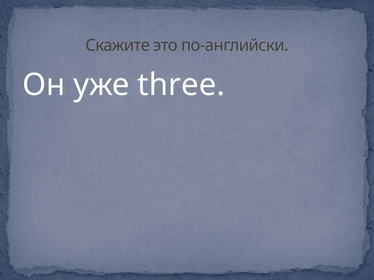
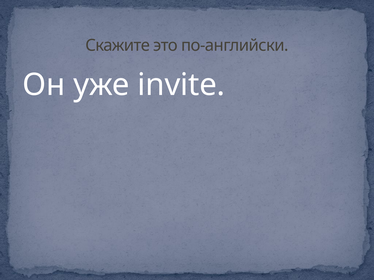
three: three -> invite (181, 85)
